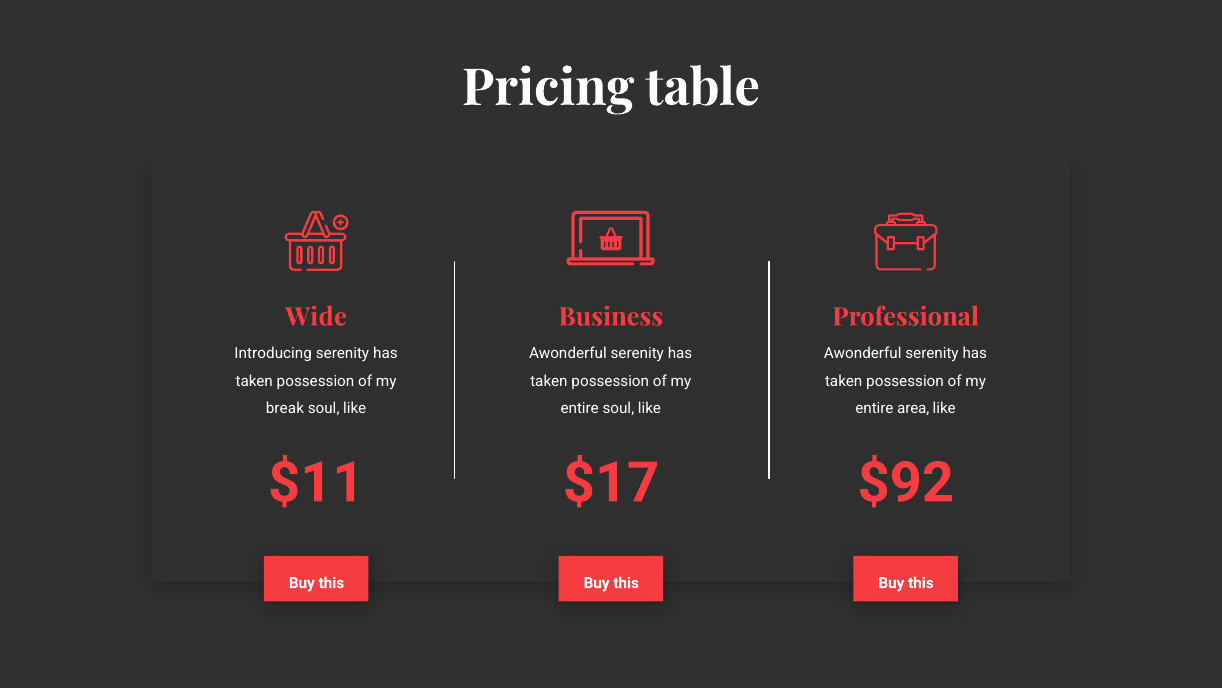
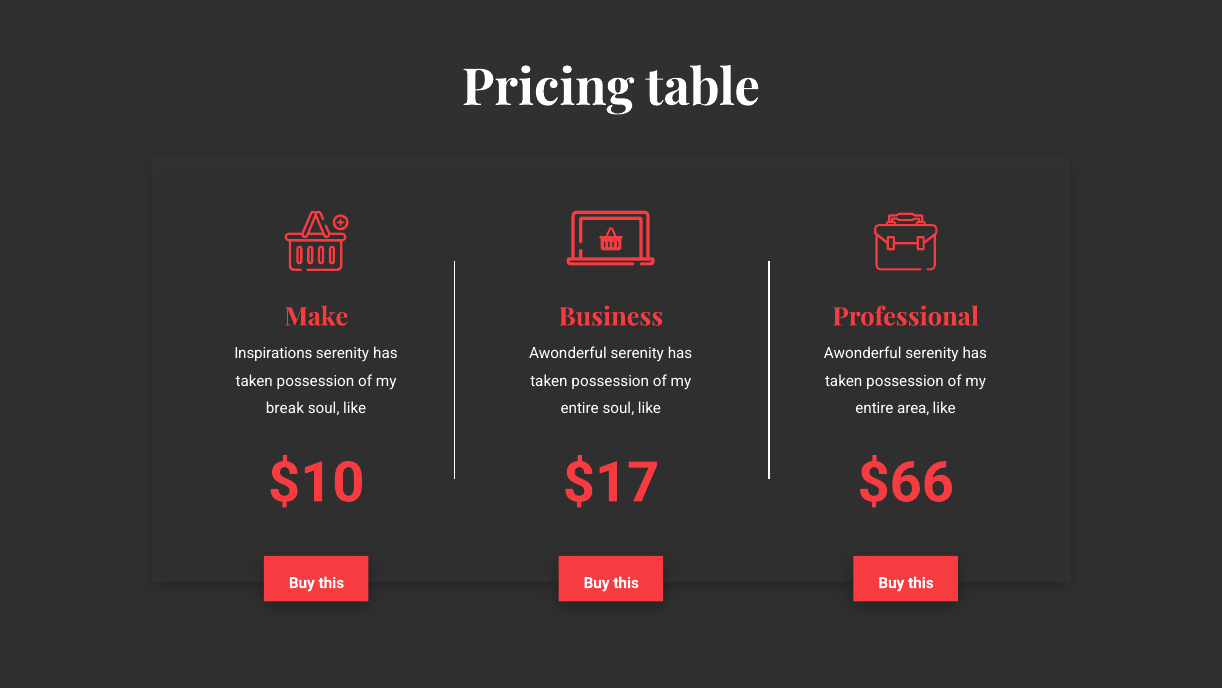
Wide: Wide -> Make (316, 317)
Introducing: Introducing -> Inspirations (273, 353)
$11: $11 -> $10 (316, 482)
$92: $92 -> $66 (906, 482)
